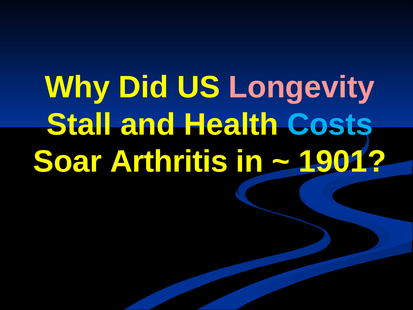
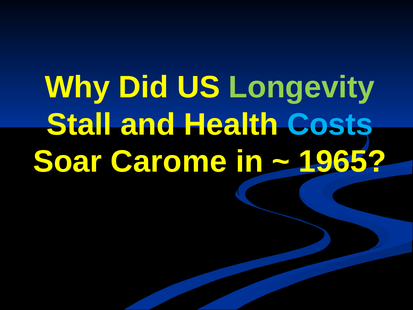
Longevity colour: pink -> light green (302, 87)
Arthritis: Arthritis -> Carome (169, 162)
1901: 1901 -> 1965 (342, 162)
